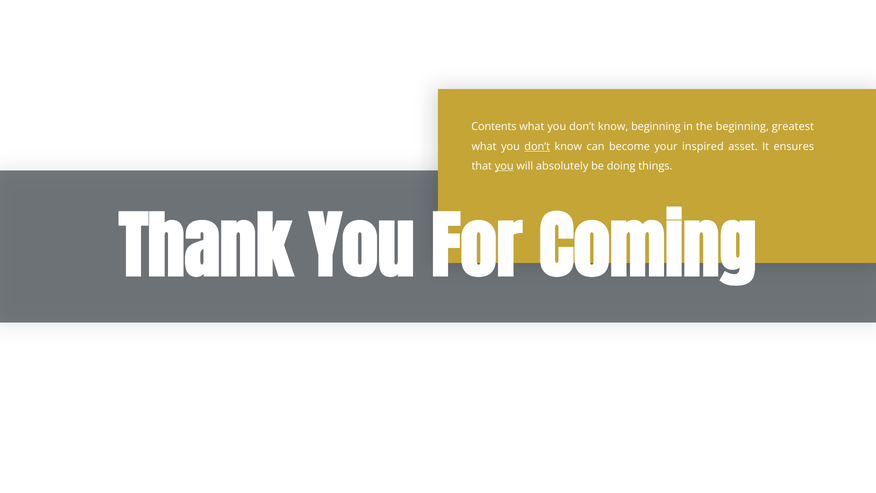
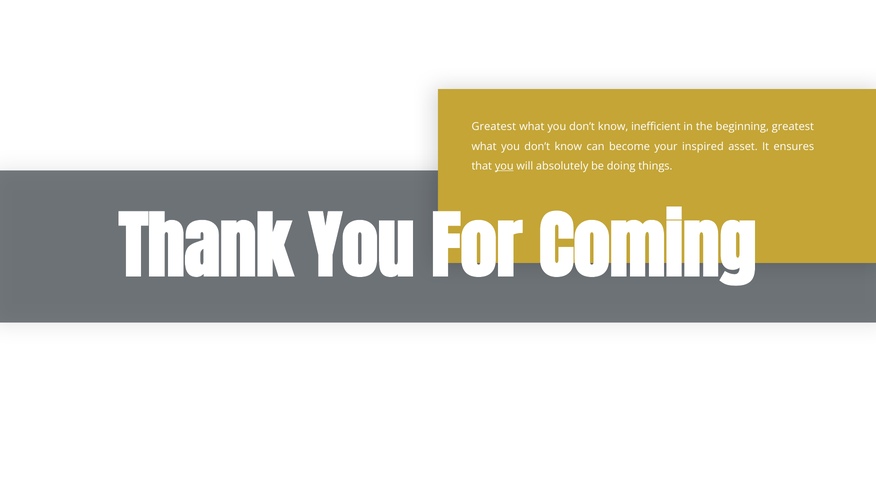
Contents: Contents -> Greatest (494, 127)
know beginning: beginning -> inefficient (656, 127)
don’t underline: present -> none (537, 146)
